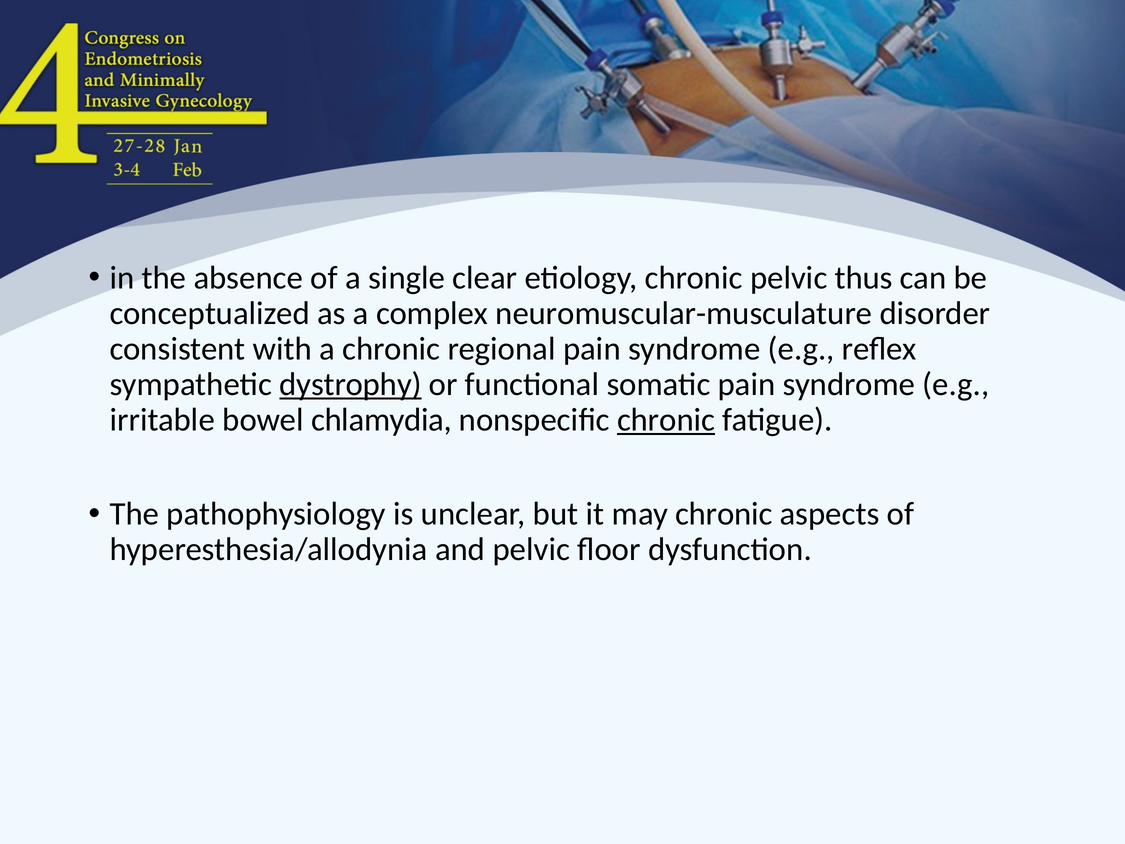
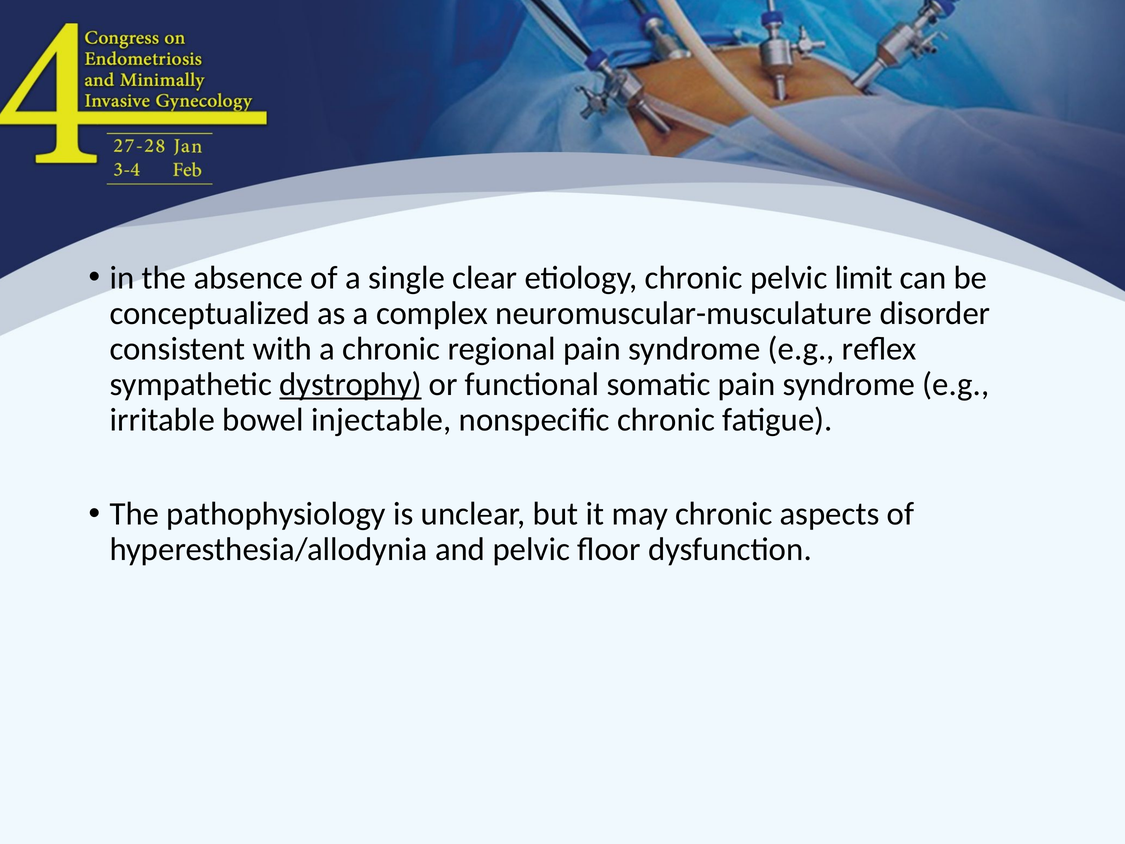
thus: thus -> limit (864, 278)
chlamydia: chlamydia -> injectable (381, 420)
chronic underline: present -> none (666, 420)
